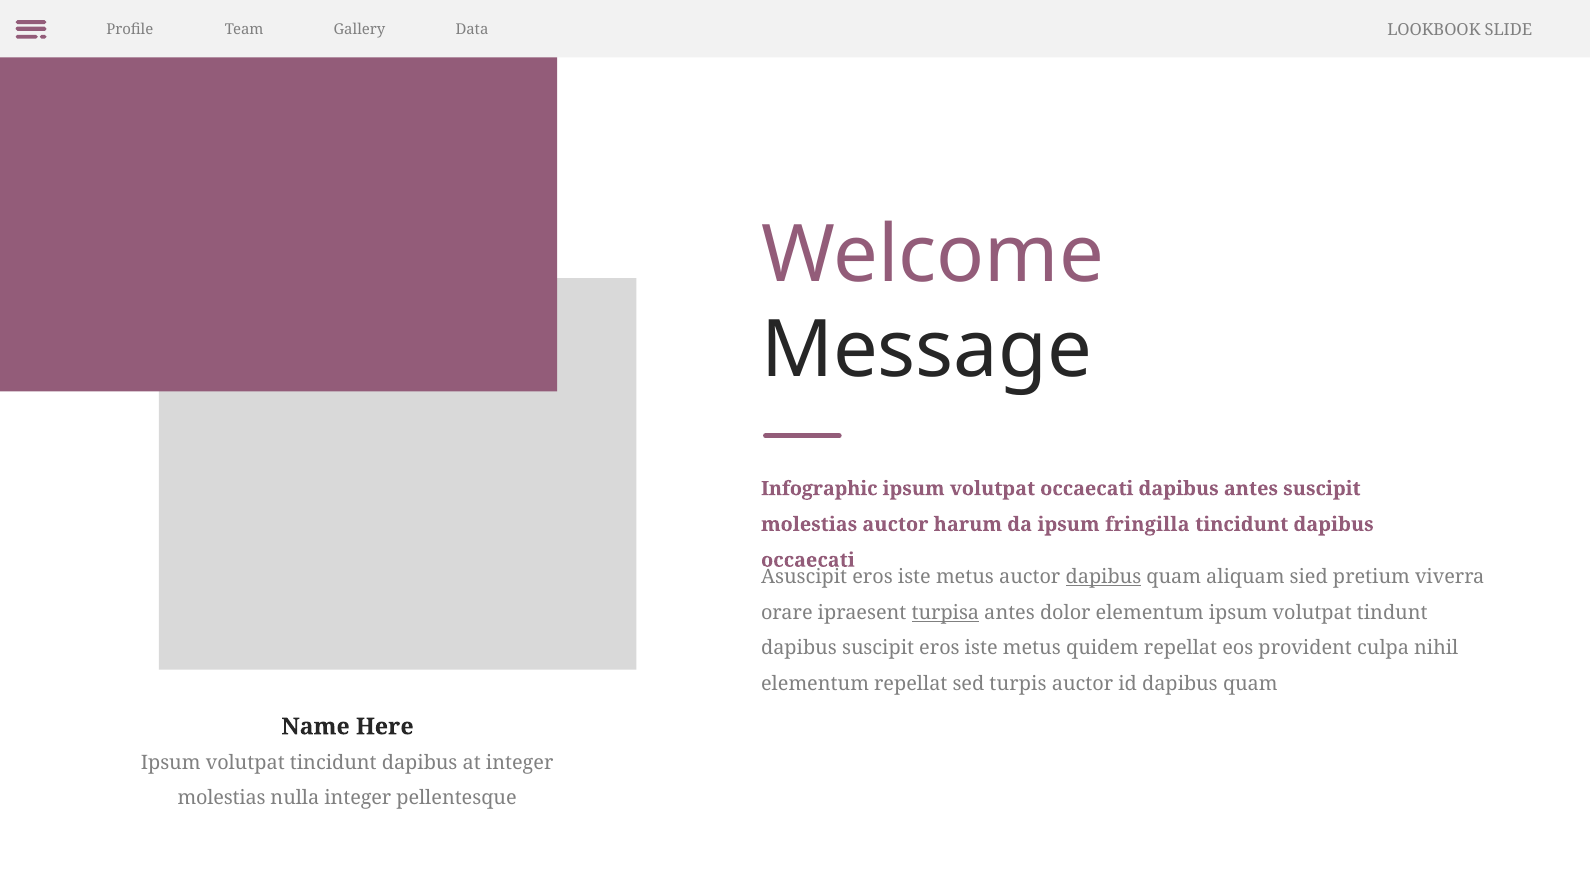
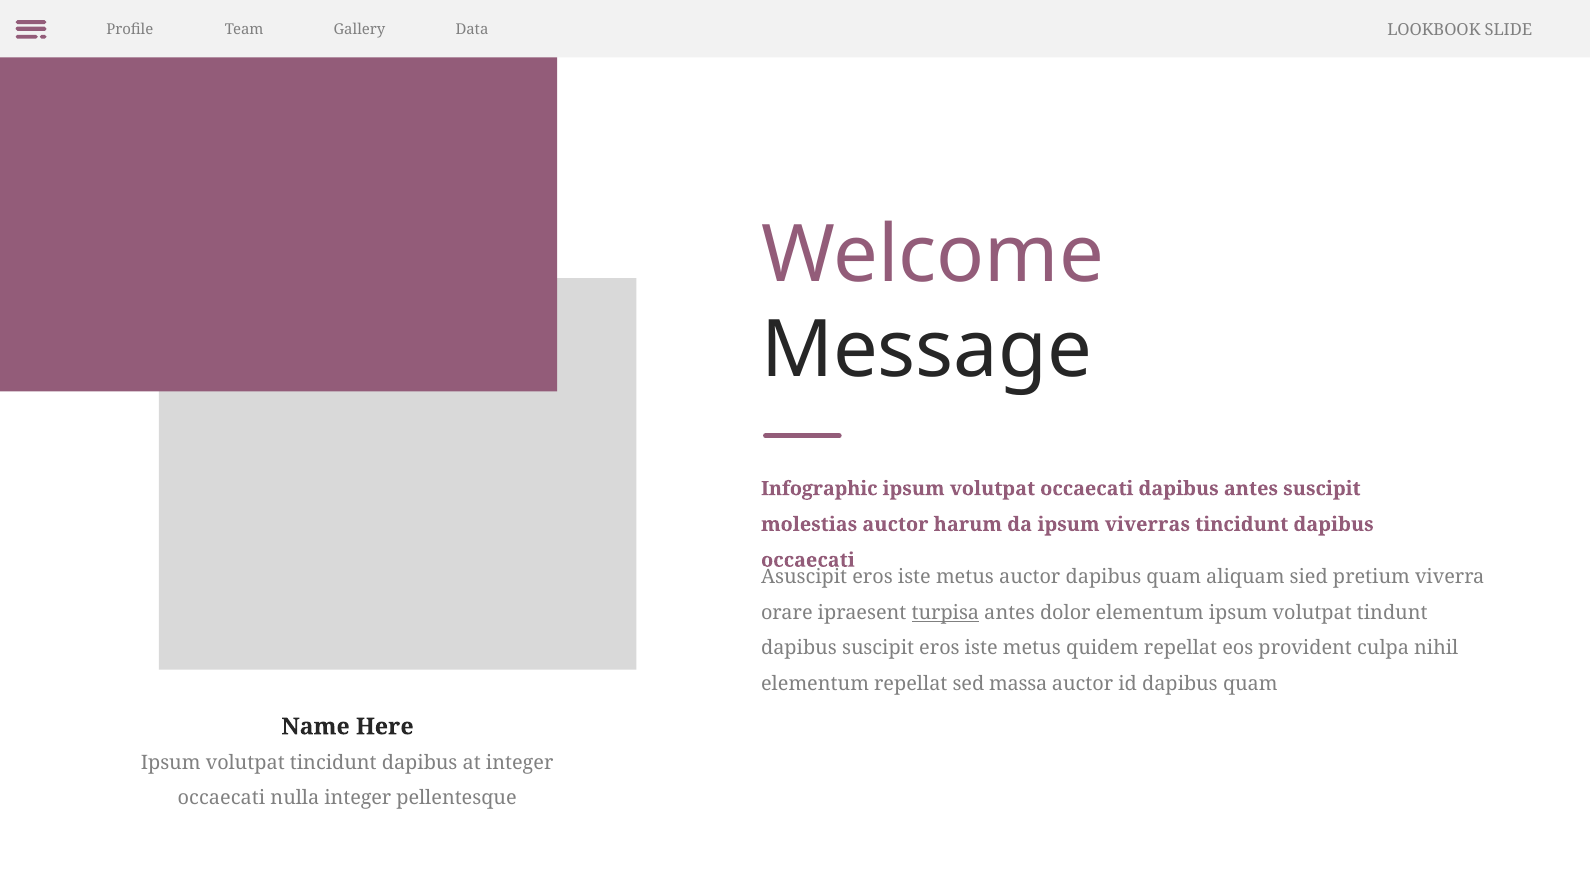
fringilla: fringilla -> viverras (1147, 525)
dapibus underline: present -> none (1103, 577)
turpis: turpis -> massa (1018, 684)
molestias: molestias -> occaecati (221, 798)
